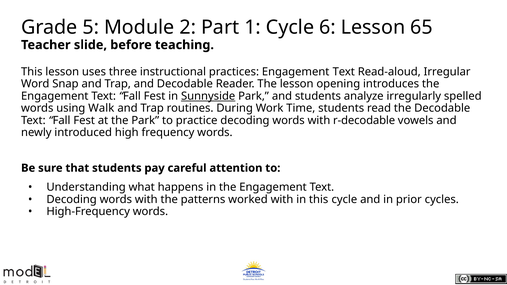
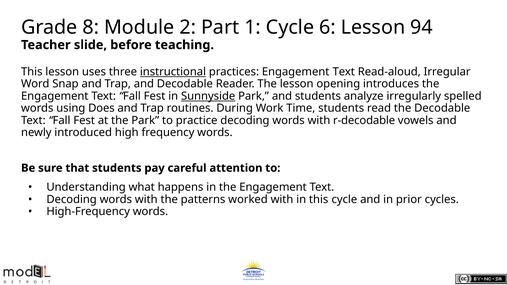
5: 5 -> 8 (91, 27)
65: 65 -> 94 (422, 27)
instructional underline: none -> present (173, 72)
Walk: Walk -> Does (101, 108)
